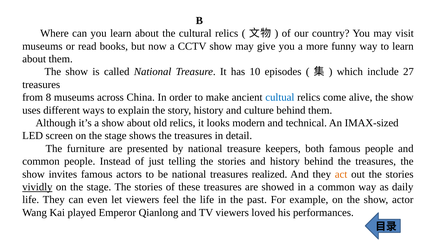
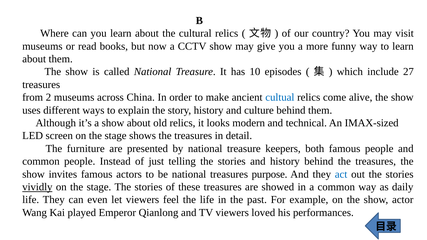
8: 8 -> 2 (48, 97)
realized: realized -> purpose (270, 174)
act colour: orange -> blue (341, 174)
